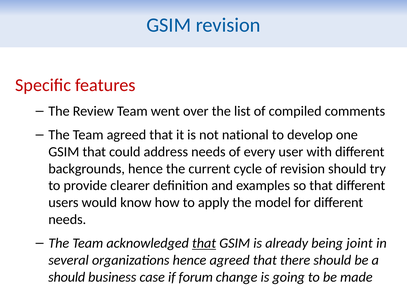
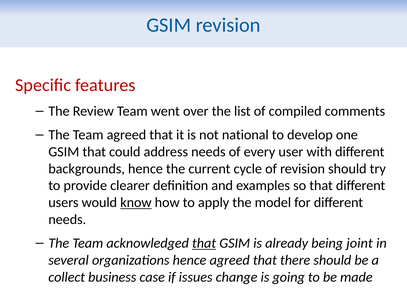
know underline: none -> present (136, 203)
should: should -> collect (67, 277)
forum: forum -> issues (196, 277)
